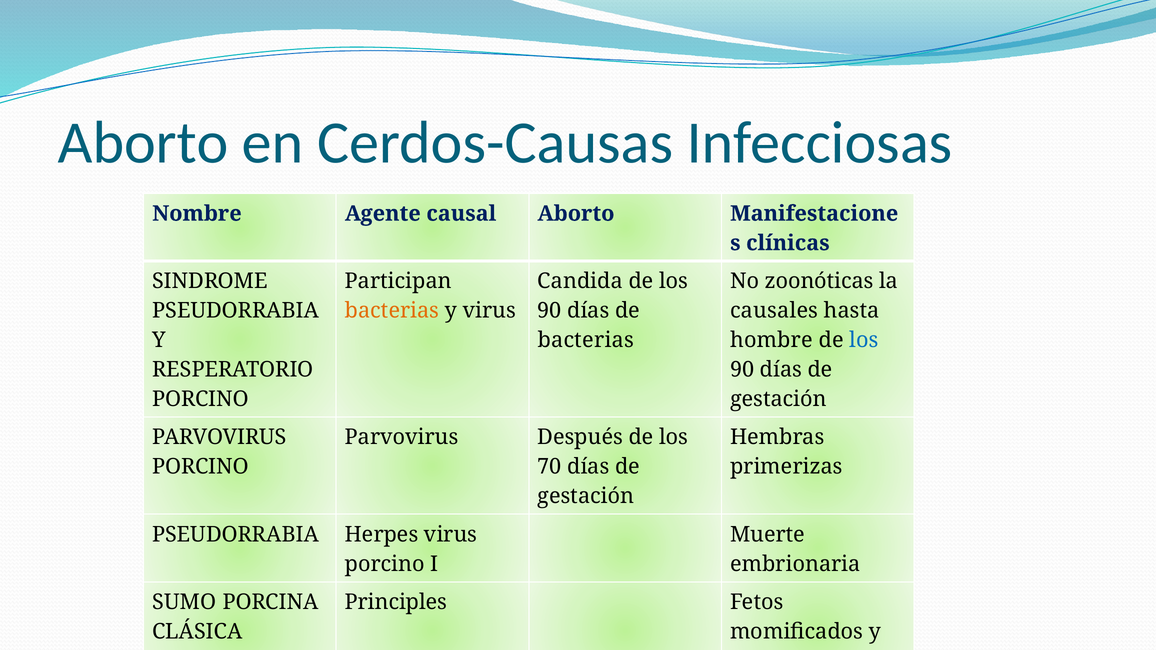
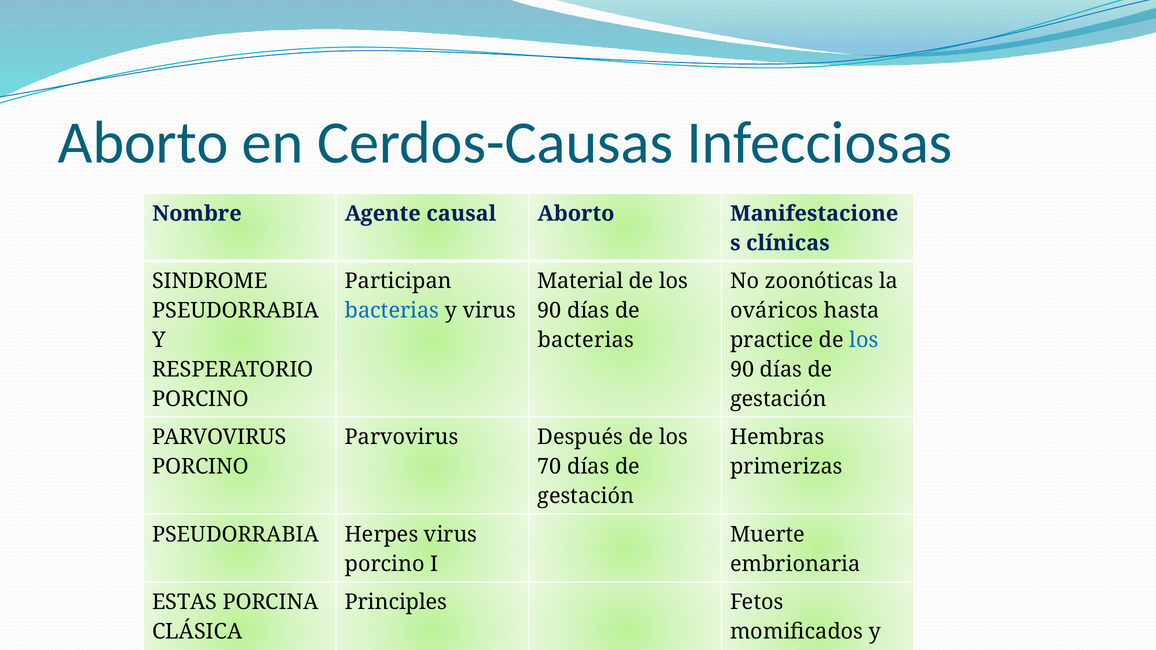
Candida: Candida -> Material (580, 281)
bacterias colour: orange -> blue (392, 311)
causales: causales -> ováricos (774, 311)
hombre: hombre -> practice (772, 340)
SUMO: SUMO -> ESTAS (185, 602)
